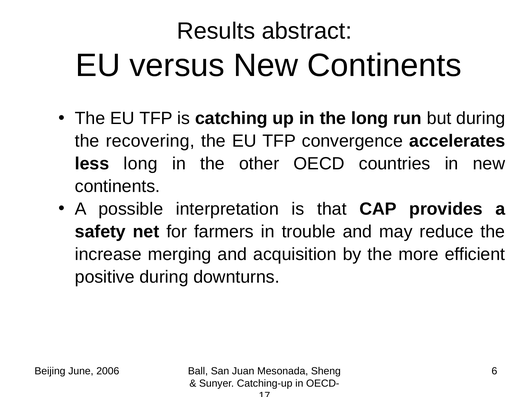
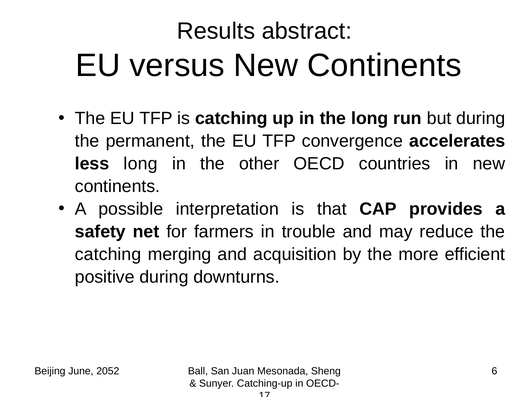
recovering: recovering -> permanent (150, 141)
increase: increase -> catching (108, 254)
2006: 2006 -> 2052 (108, 371)
